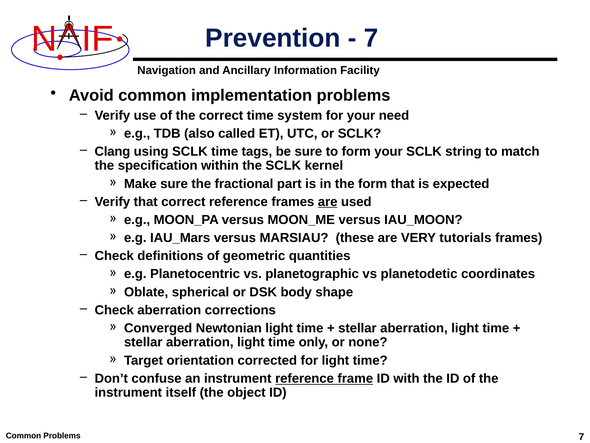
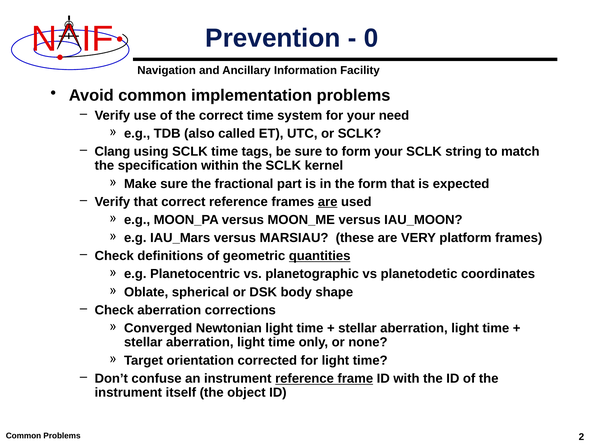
7: 7 -> 0 (371, 38)
tutorials: tutorials -> platform (465, 238)
quantities underline: none -> present (320, 256)
Problems 7: 7 -> 2 (581, 437)
